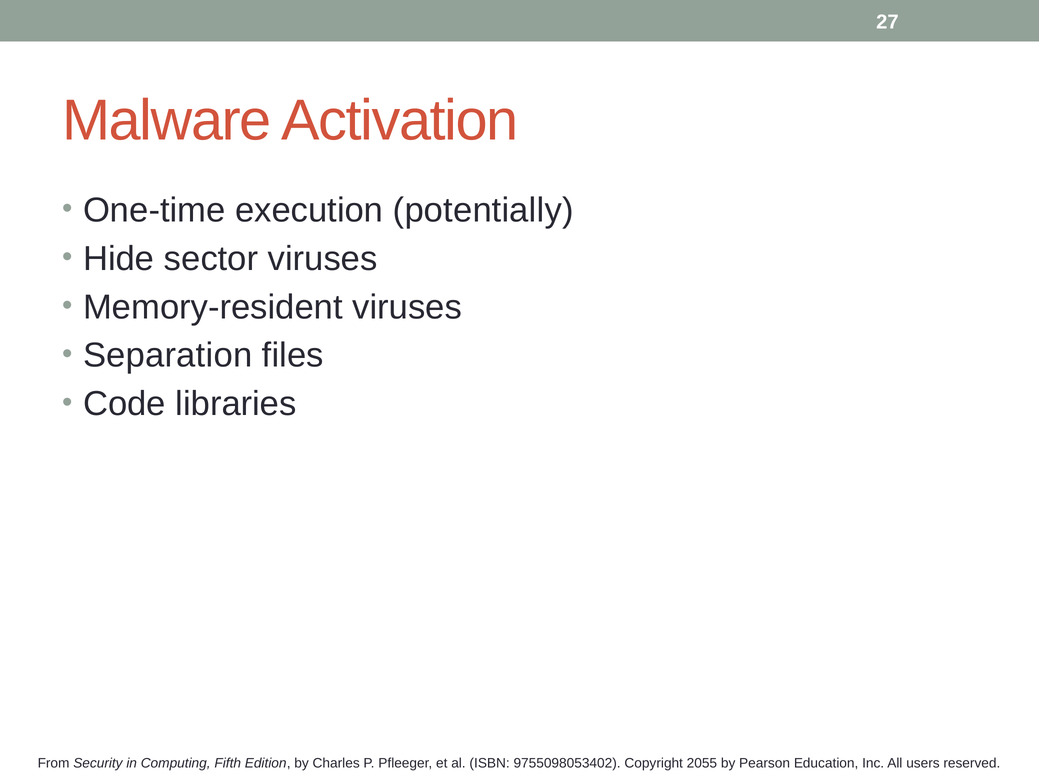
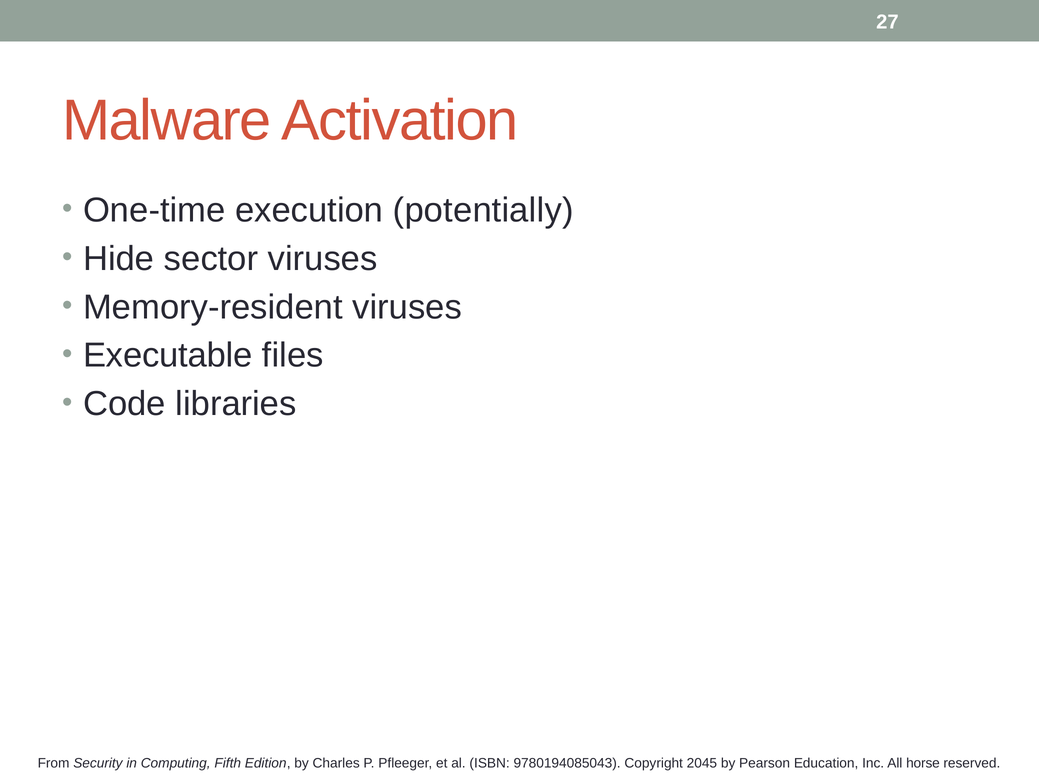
Separation: Separation -> Executable (168, 356)
9755098053402: 9755098053402 -> 9780194085043 (567, 763)
2055: 2055 -> 2045 (702, 763)
users: users -> horse (923, 763)
